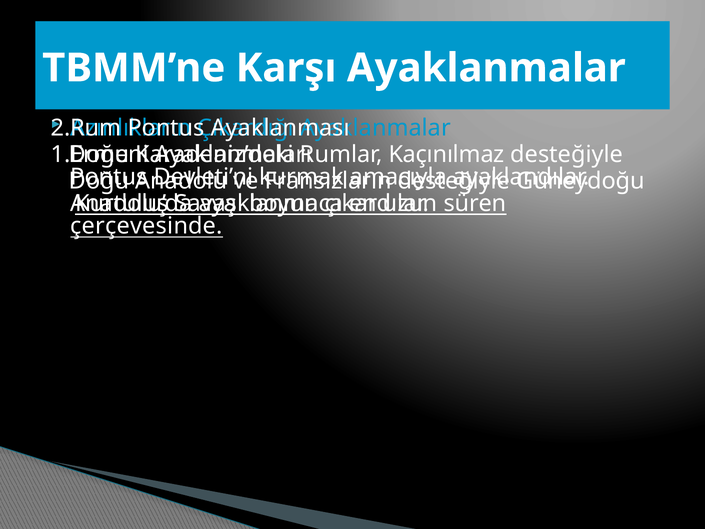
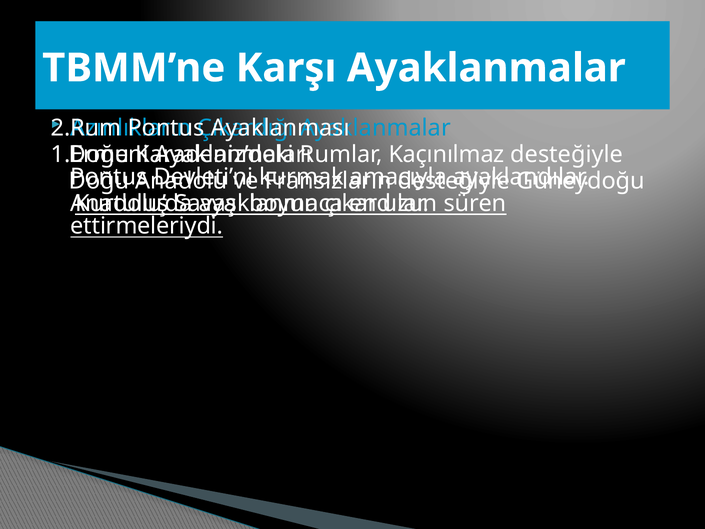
çerçevesinde: çerçevesinde -> ettirmeleriydi (147, 226)
